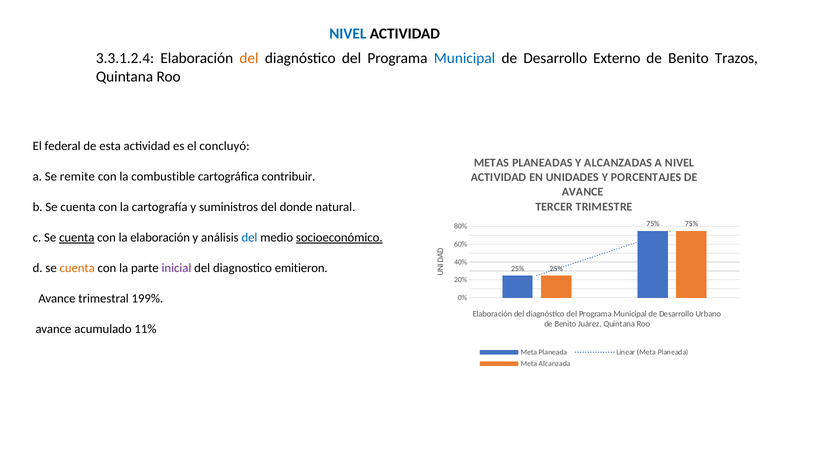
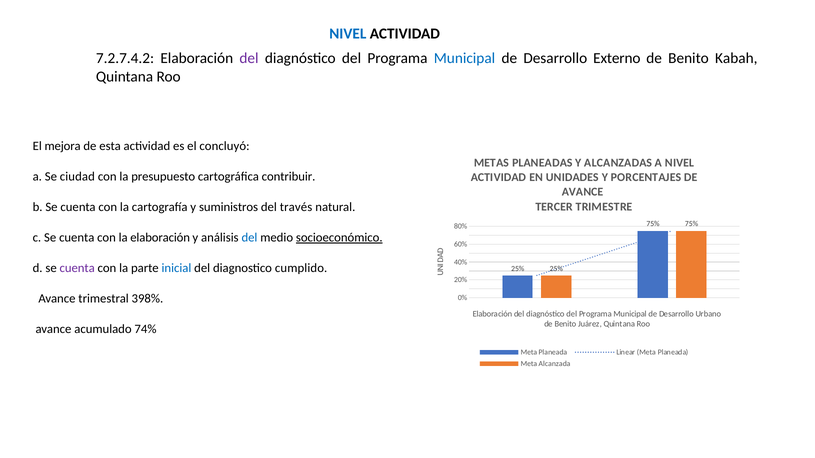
3.3.1.2.4: 3.3.1.2.4 -> 7.2.7.4.2 (125, 59)
del colour: orange -> purple (249, 59)
Trazos: Trazos -> Kabah (736, 59)
federal: federal -> mejora (63, 146)
remite: remite -> ciudad (77, 177)
combustible: combustible -> presupuesto (163, 177)
donde: donde -> través (296, 207)
cuenta underline: present -> none (77, 238)
cuenta colour: orange -> purple (77, 268)
inicial colour: purple -> blue (176, 268)
emitieron: emitieron -> cumplido (301, 268)
199%: 199% -> 398% (147, 299)
11%: 11% -> 74% (145, 330)
